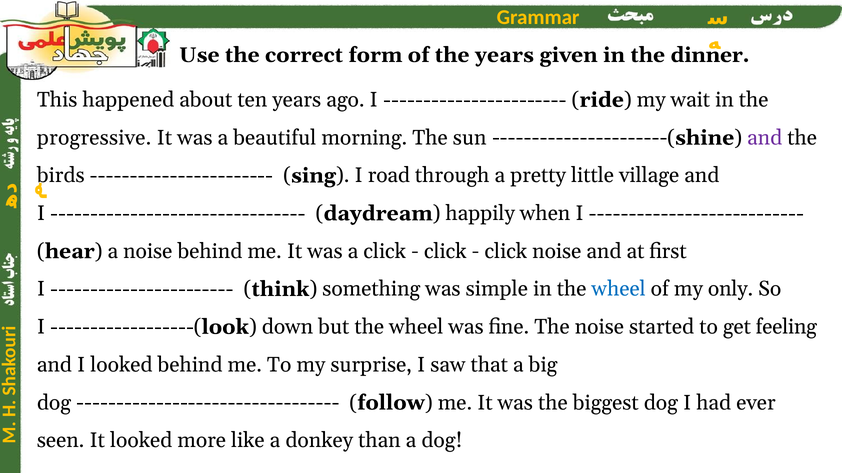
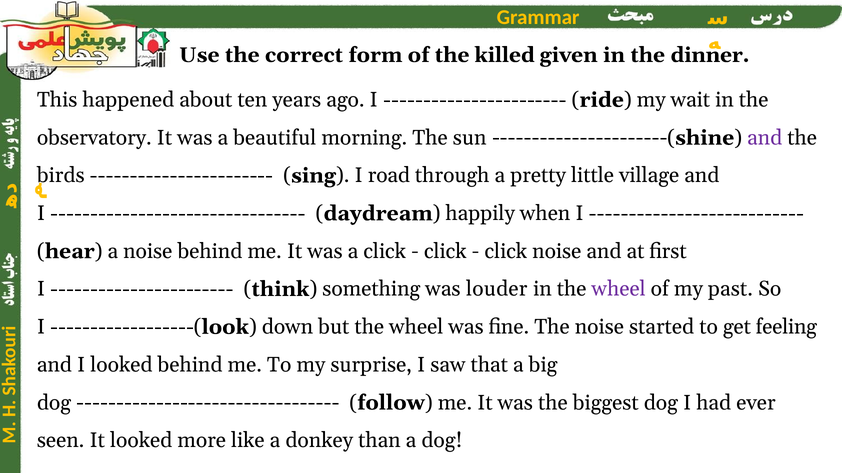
the years: years -> killed (505, 55)
progressive: progressive -> observatory (94, 138)
simple: simple -> louder (497, 289)
wheel colour: blue -> purple (619, 289)
only: only -> past (730, 289)
